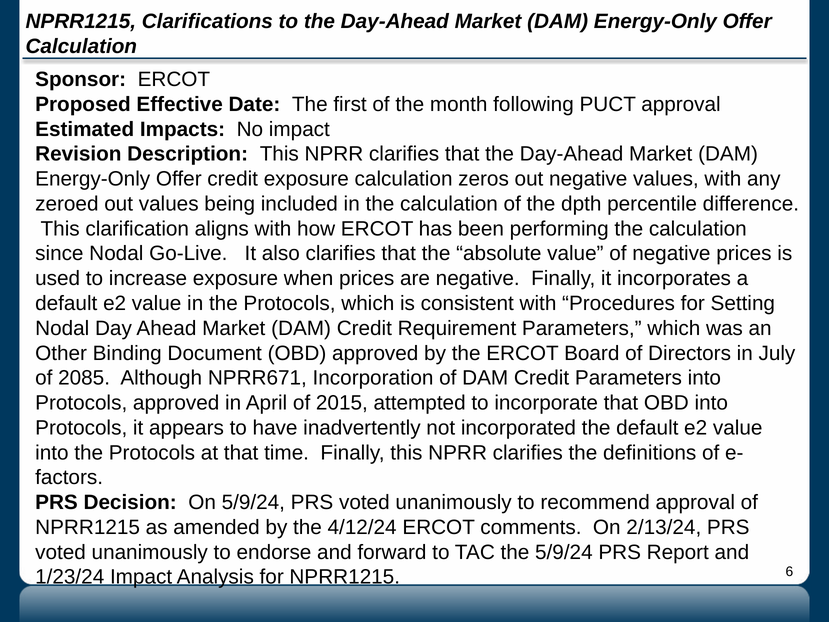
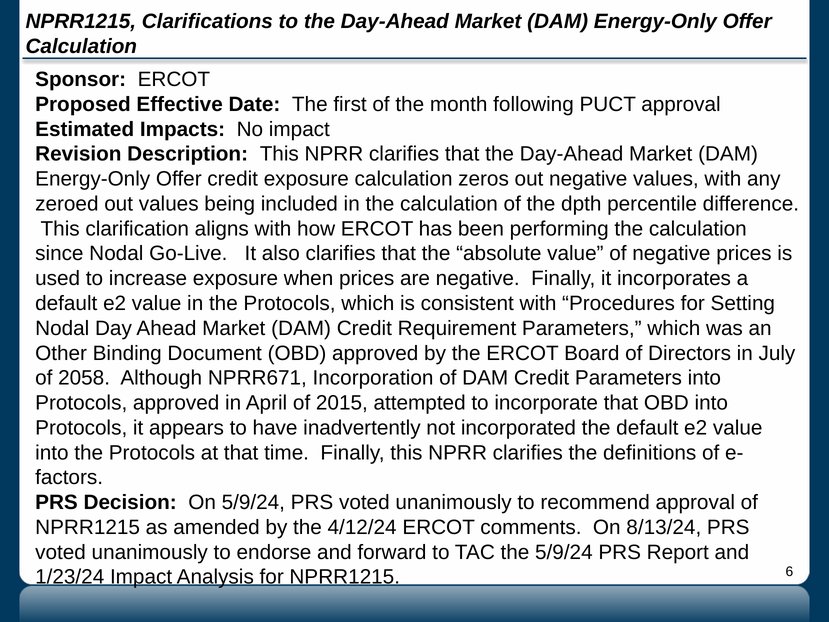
2085: 2085 -> 2058 (84, 378)
2/13/24: 2/13/24 -> 8/13/24 (664, 527)
